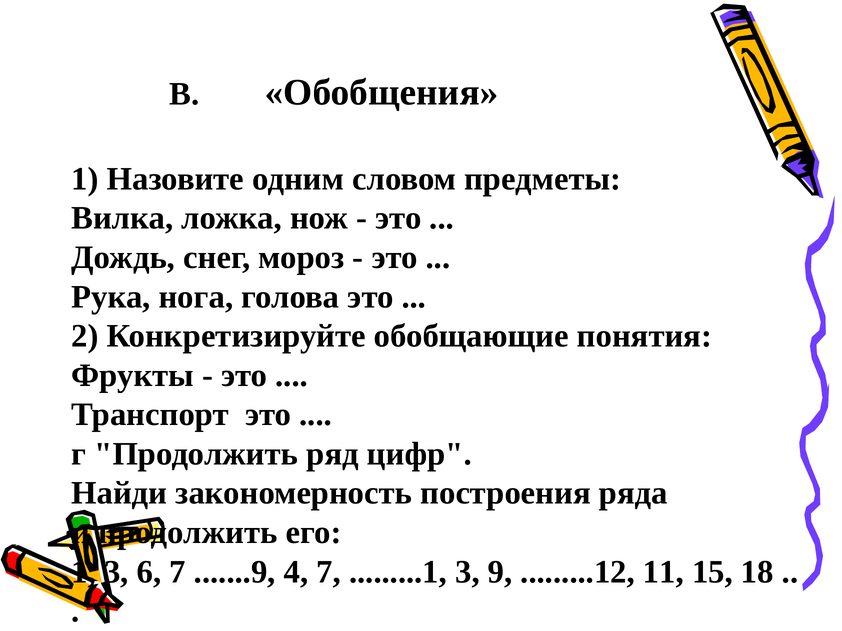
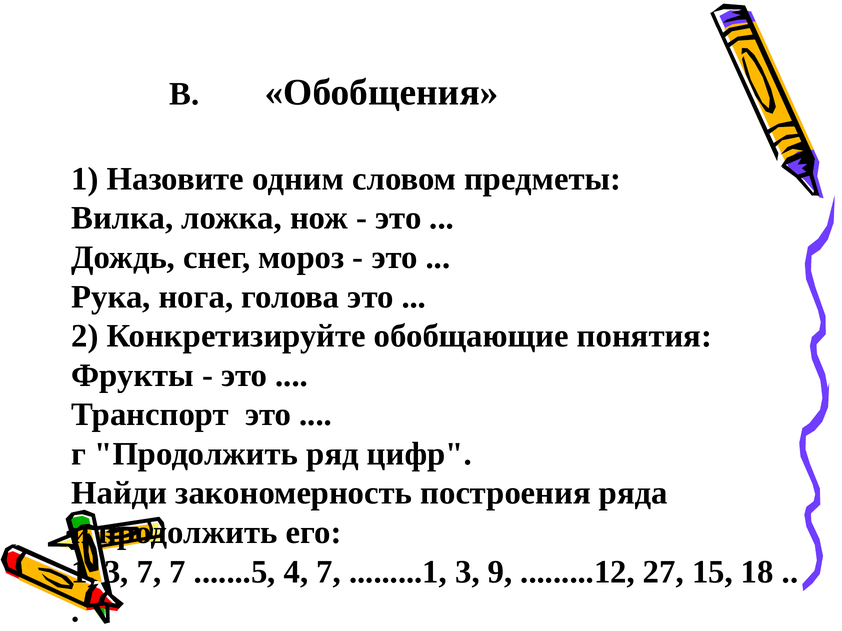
3 6: 6 -> 7 (149, 572)
.......9: .......9 -> .......5 (235, 572)
11: 11 -> 27 (663, 572)
